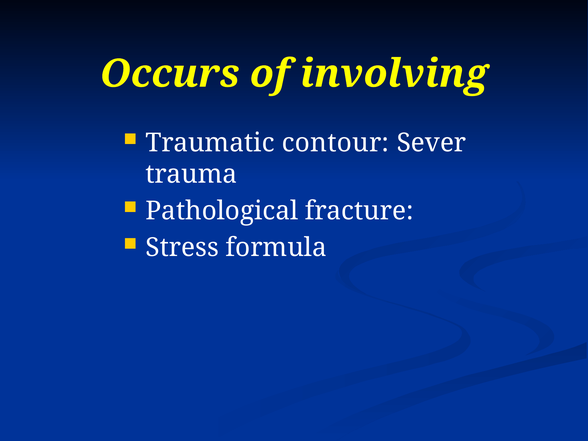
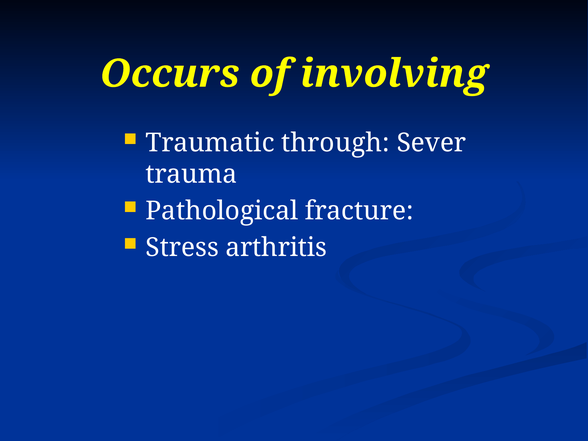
contour: contour -> through (336, 143)
formula: formula -> arthritis (276, 248)
